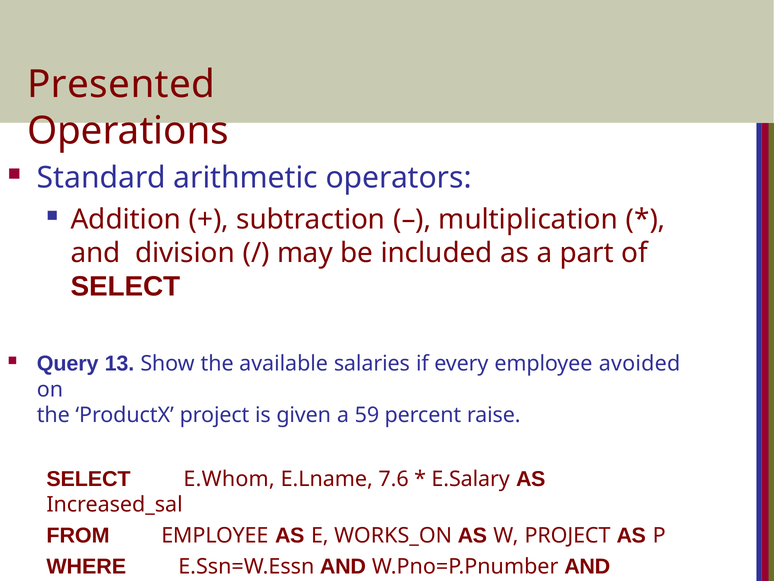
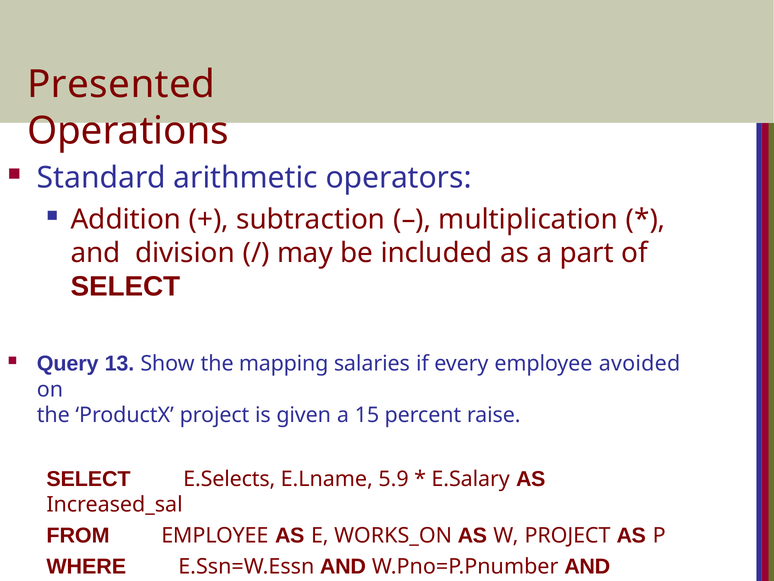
available: available -> mapping (284, 363)
59: 59 -> 15 (367, 415)
E.Whom: E.Whom -> E.Selects (229, 479)
7.6: 7.6 -> 5.9 (394, 479)
